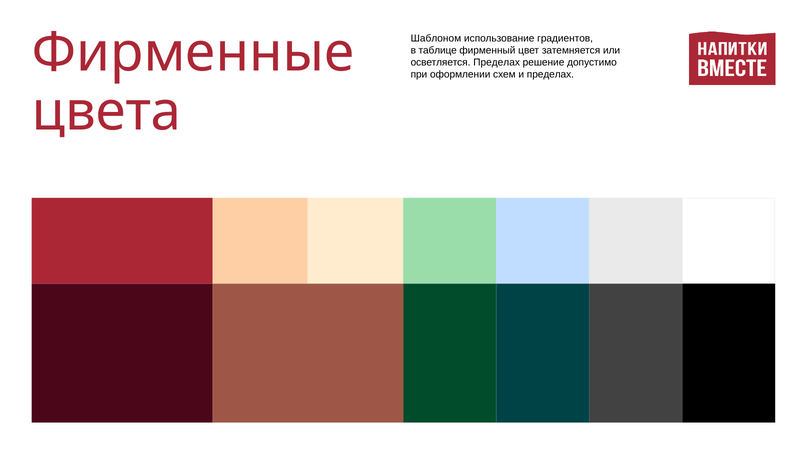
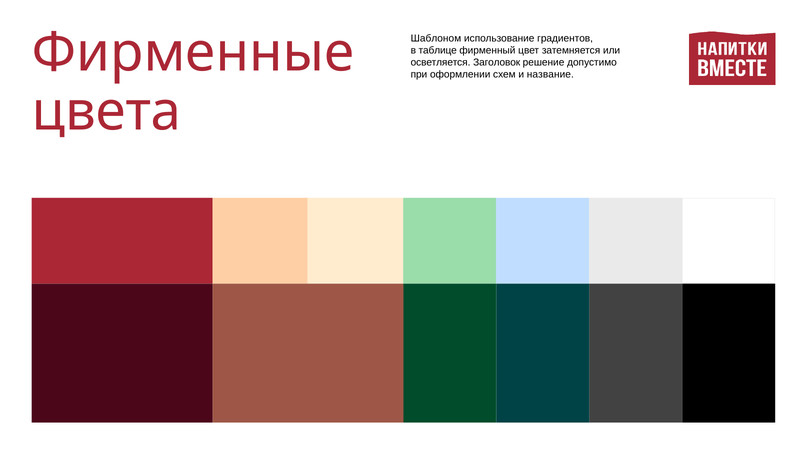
осветляется Пределах: Пределах -> Заголовок (497, 62)
и пределах: пределах -> название (550, 75)
